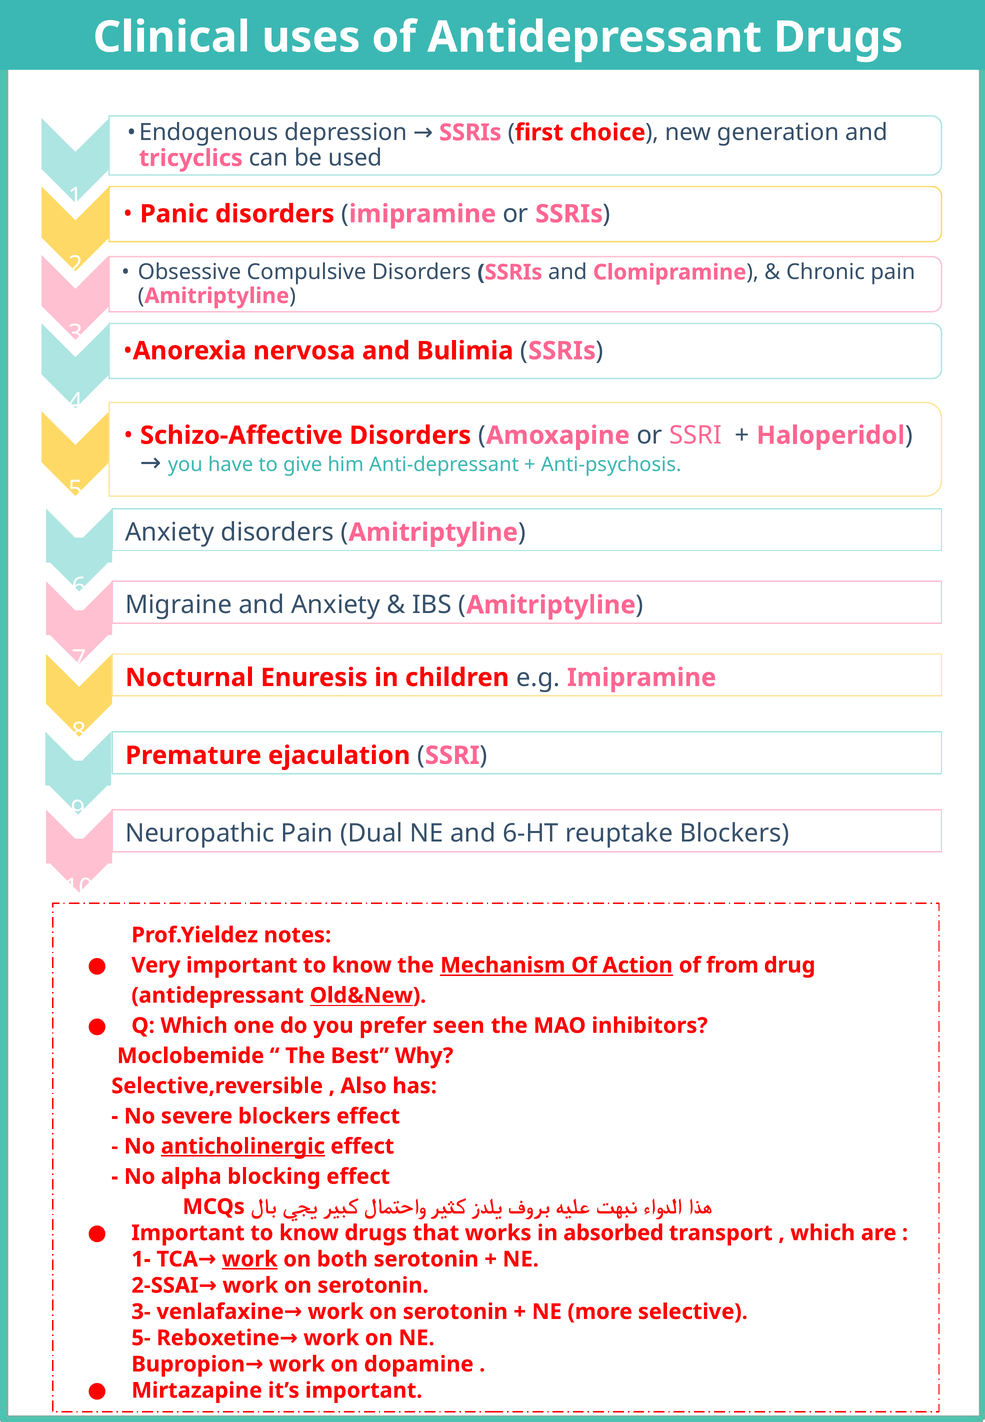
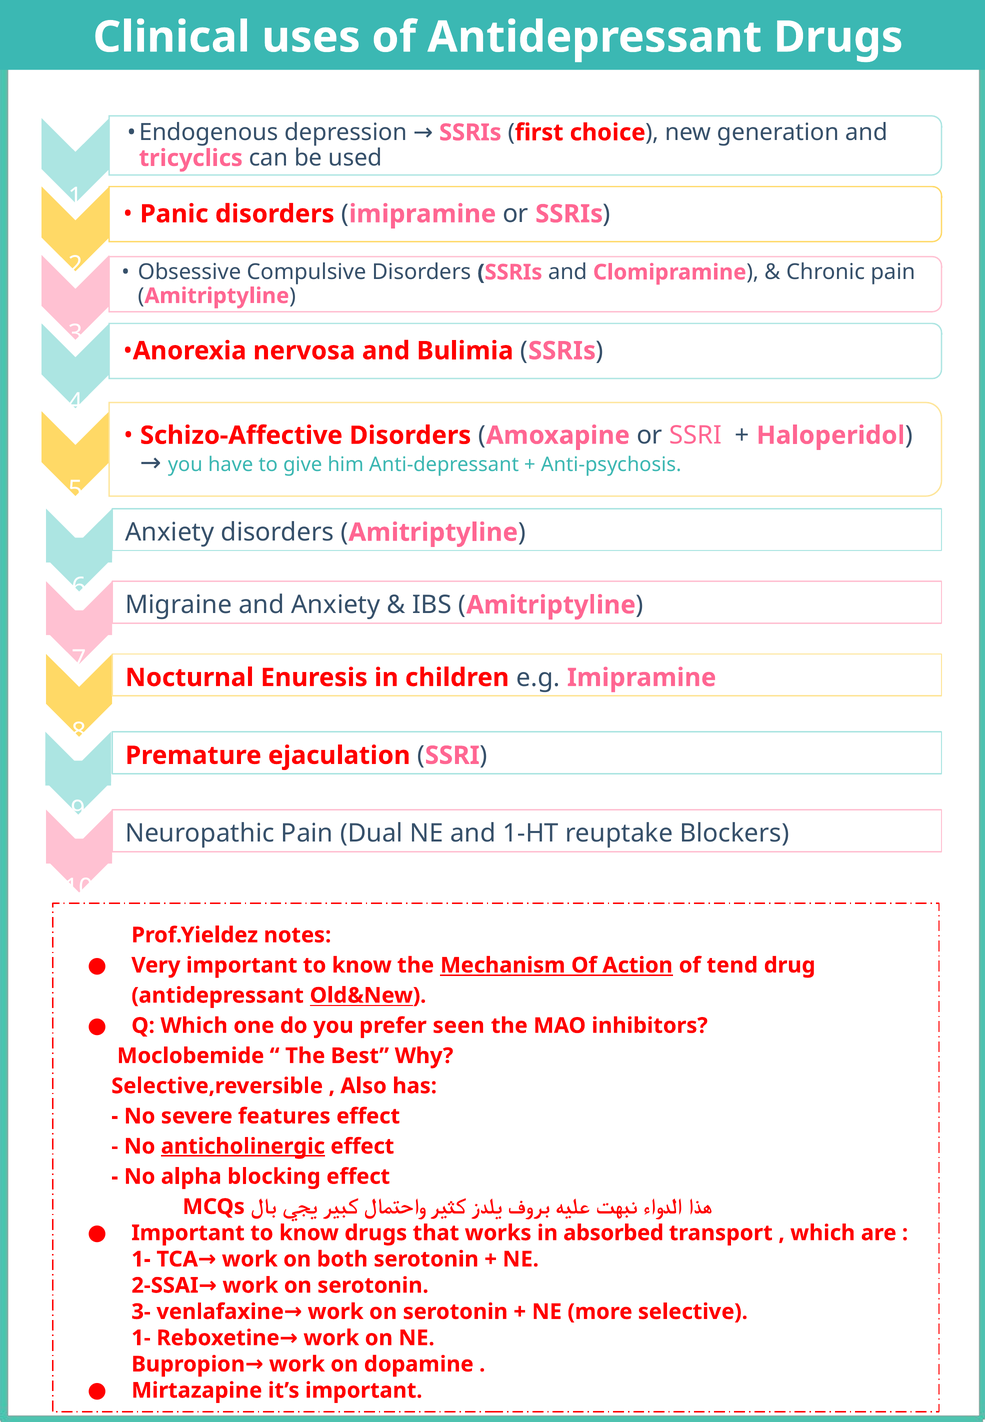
6-HT: 6-HT -> 1-HT (531, 834)
from: from -> tend (732, 966)
severe blockers: blockers -> features (284, 1117)
work underline: present -> none (250, 1260)
5-: 5- -> 1- (141, 1339)
